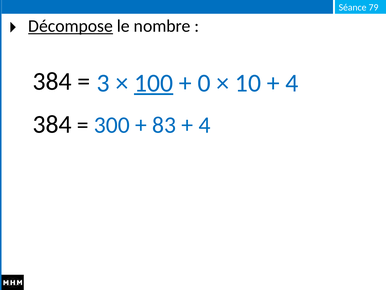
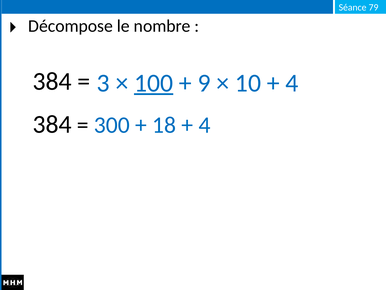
Décompose underline: present -> none (71, 26)
0: 0 -> 9 (204, 83)
83: 83 -> 18 (164, 125)
